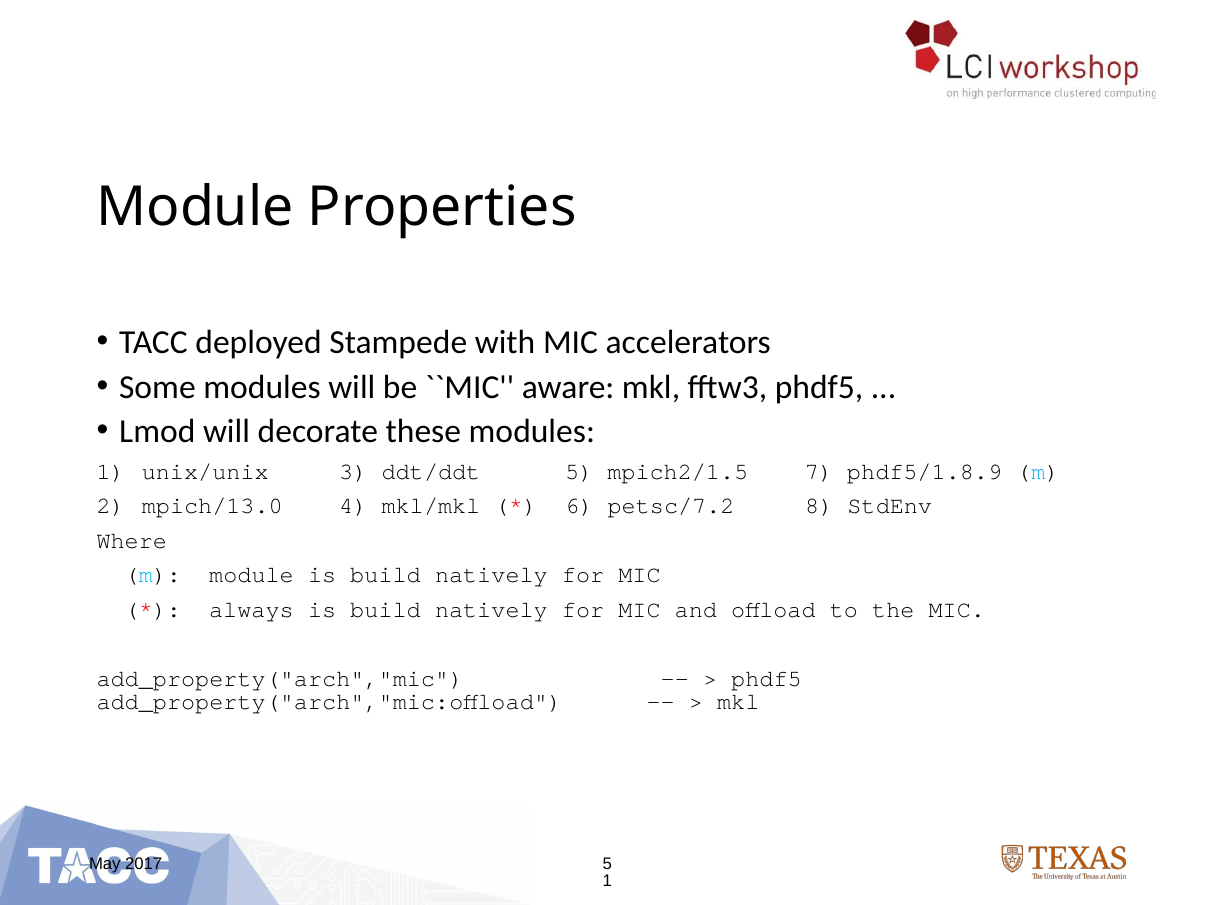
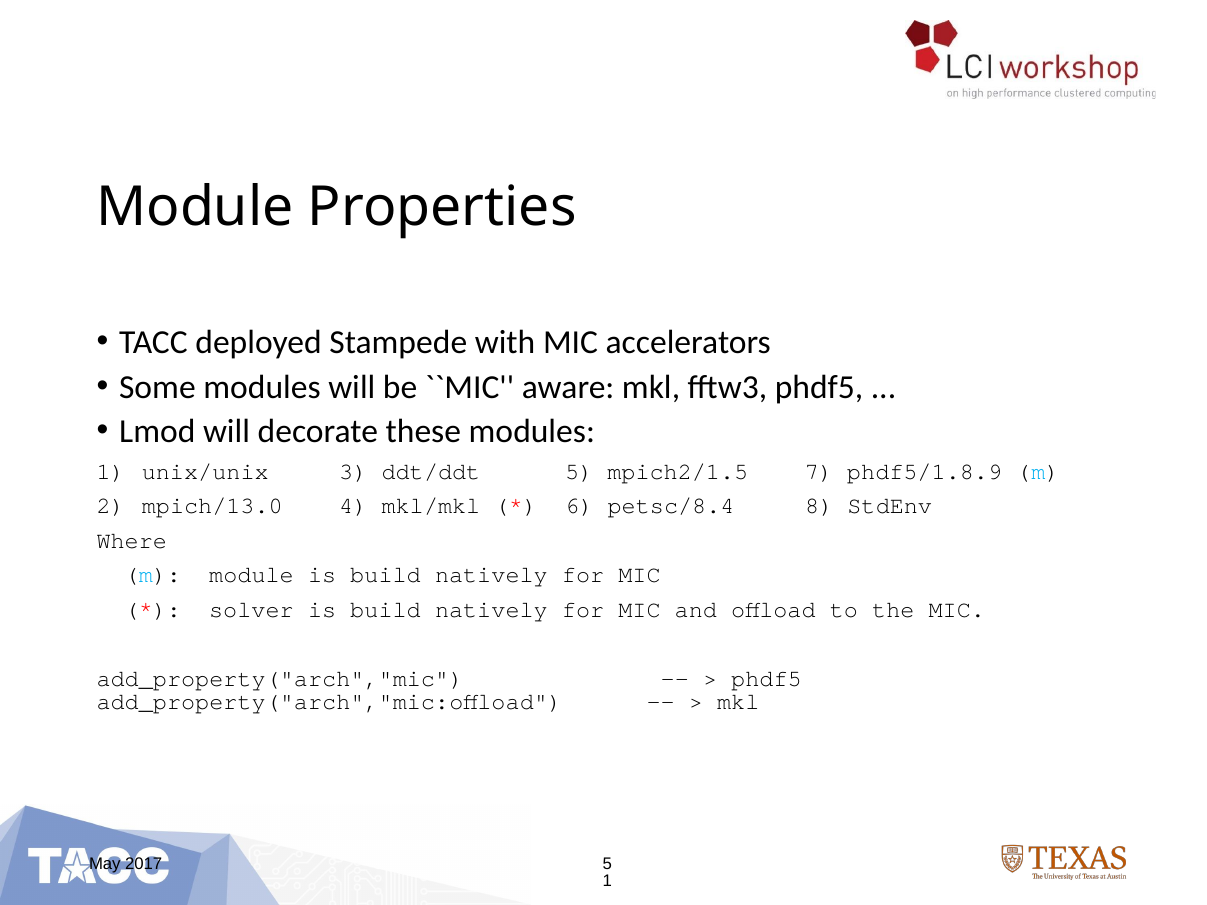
petsc/7.2: petsc/7.2 -> petsc/8.4 (671, 506)
always: always -> solver (251, 610)
